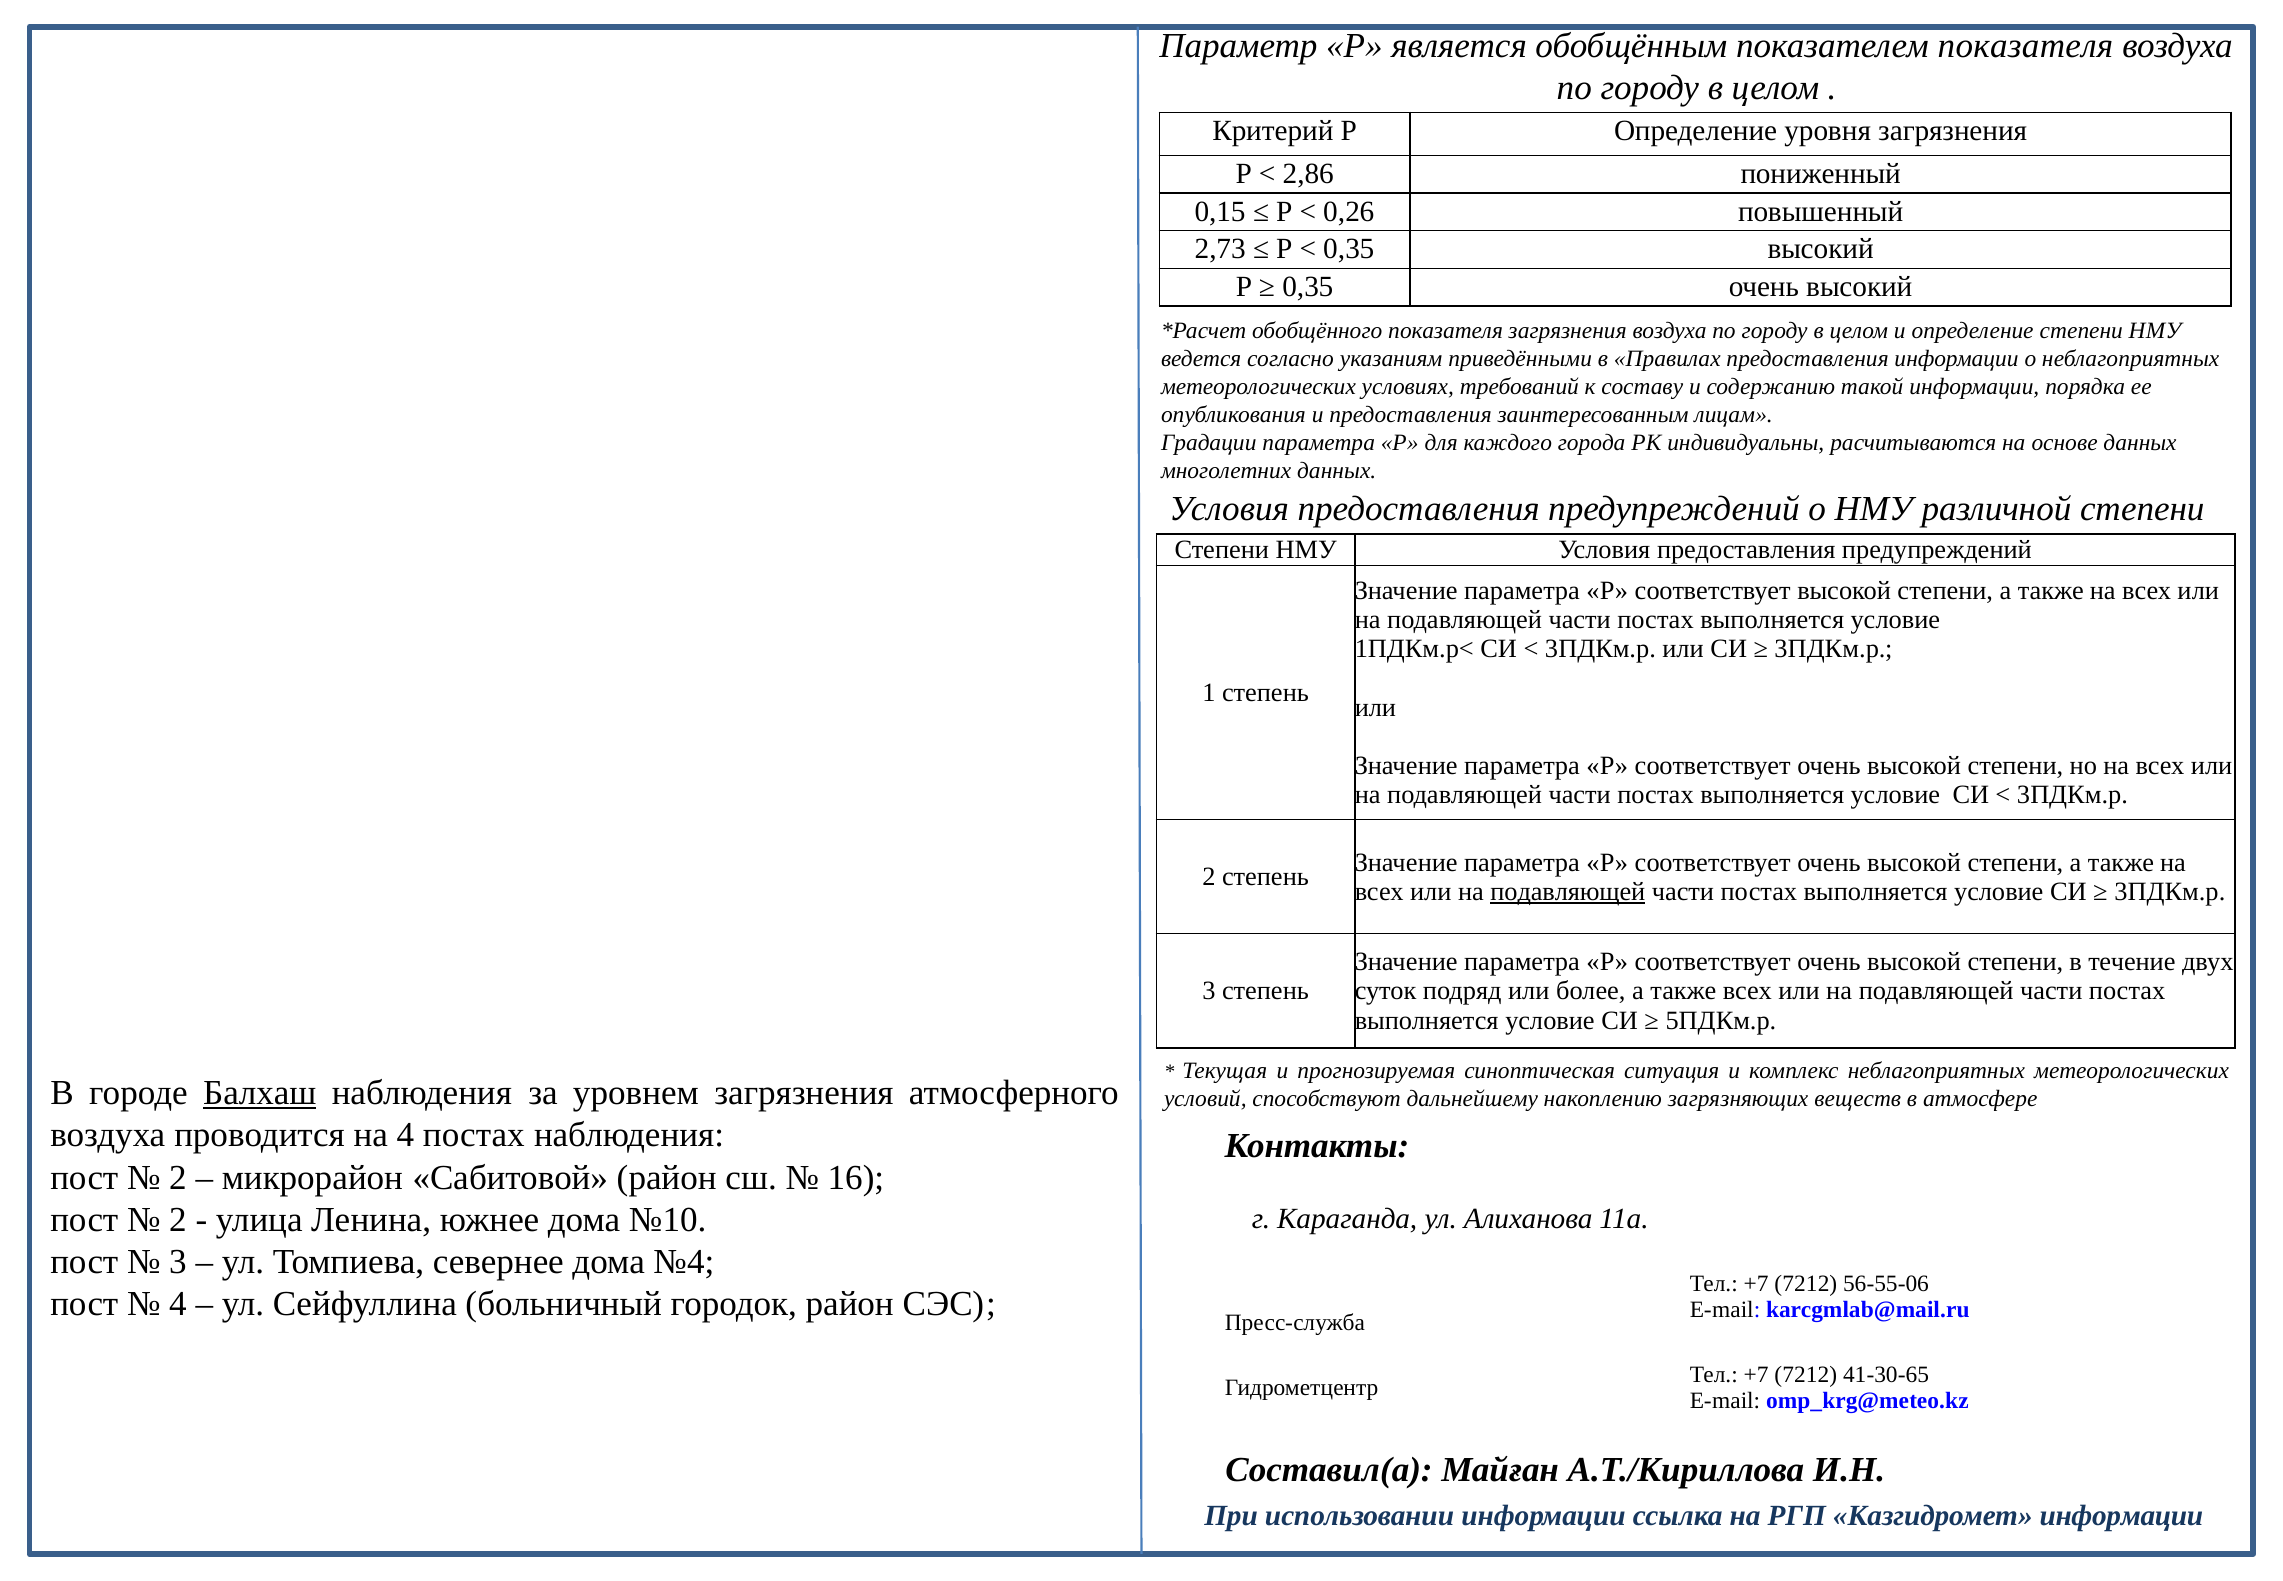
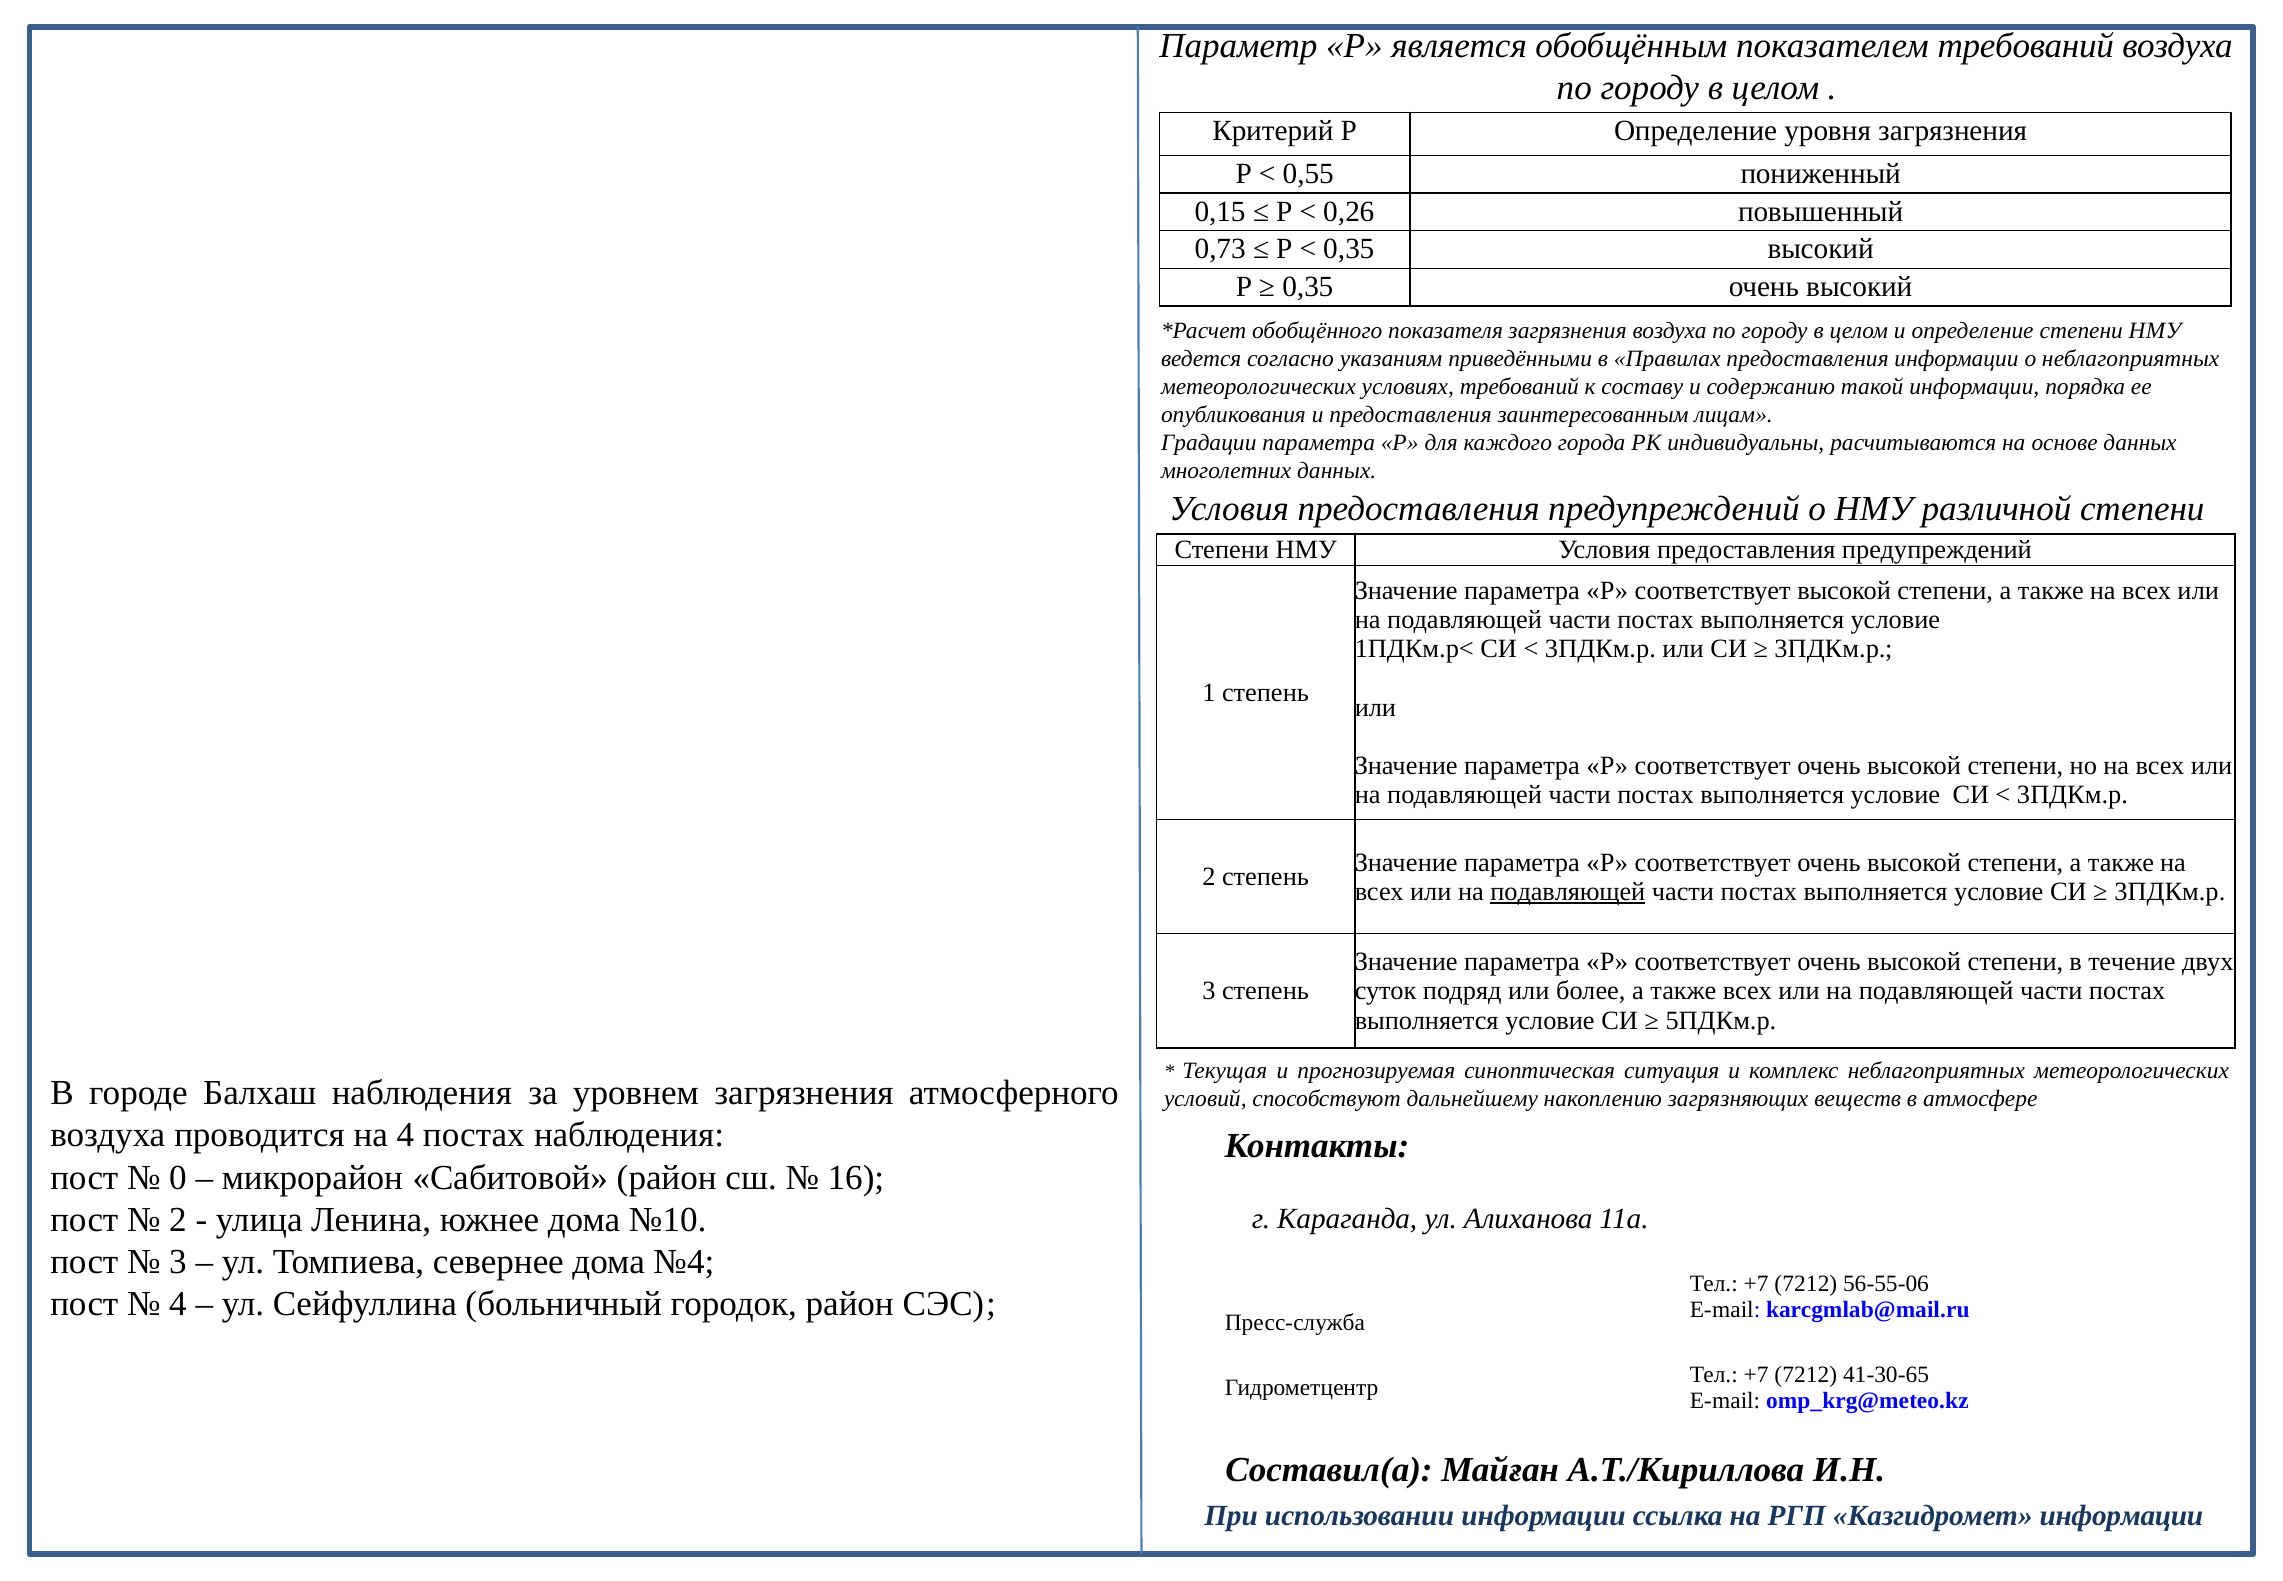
показателем показателя: показателя -> требований (2026, 46)
2,86: 2,86 -> 0,55 (1308, 174)
2,73: 2,73 -> 0,73 (1220, 249)
Балхаш underline: present -> none (260, 1093)
2: 2 -> 0 (178, 1177)
